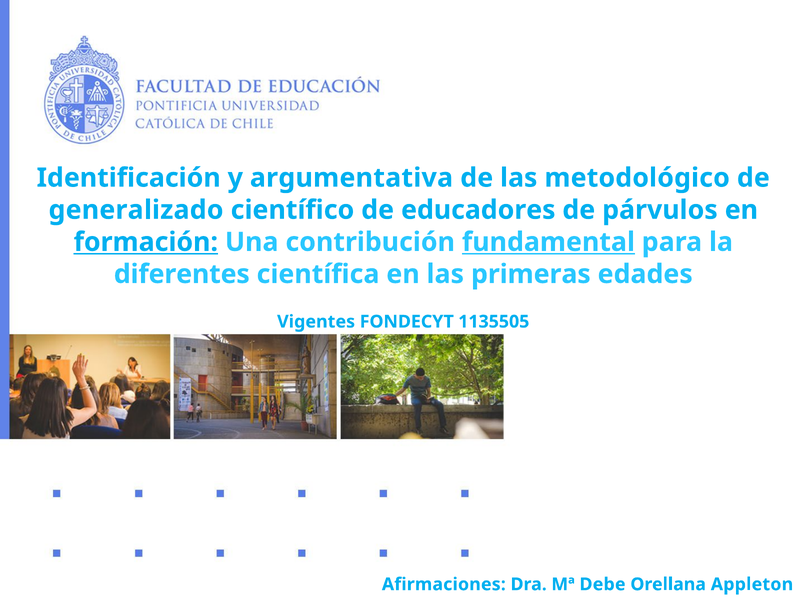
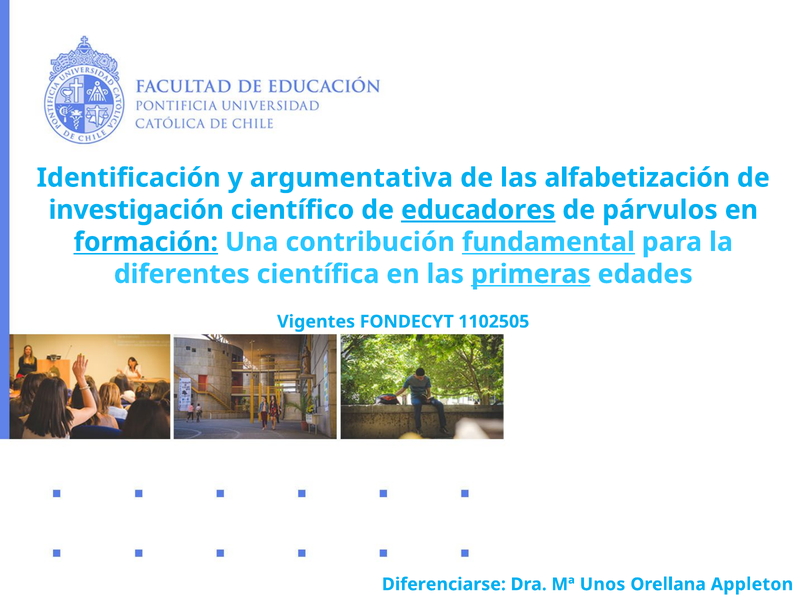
metodológico: metodológico -> alfabetización (637, 178)
generalizado: generalizado -> investigación (136, 210)
educadores underline: none -> present (478, 210)
primeras underline: none -> present (531, 274)
1135505: 1135505 -> 1102505 (494, 321)
Afirmaciones: Afirmaciones -> Diferenciarse (444, 584)
Debe: Debe -> Unos (603, 584)
